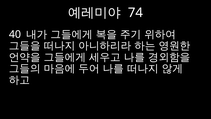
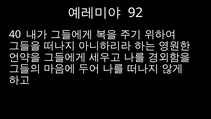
74: 74 -> 92 (135, 13)
